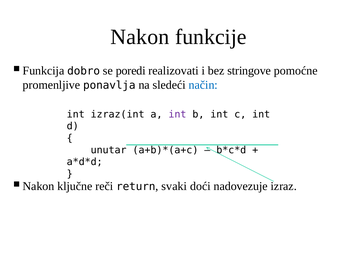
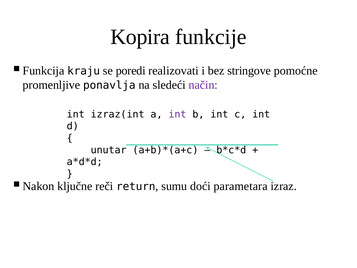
Nakon: Nakon -> Kopira (140, 37)
dobro: dobro -> kraju (84, 71)
način colour: blue -> purple (203, 85)
svaki: svaki -> sumu (174, 186)
nadovezuje: nadovezuje -> parametara (241, 186)
